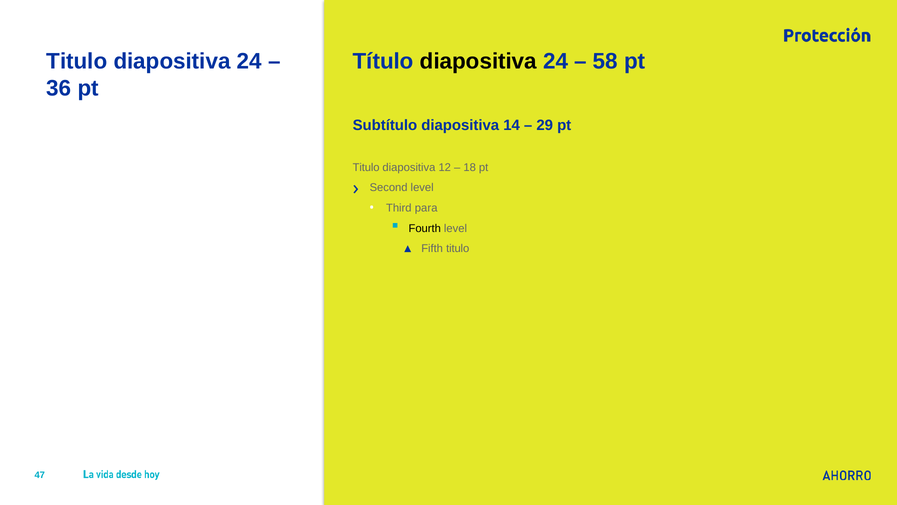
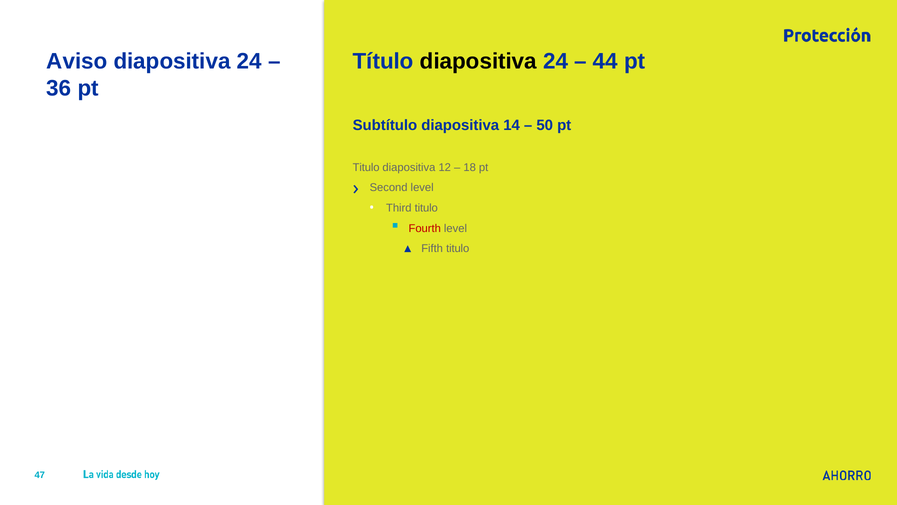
58: 58 -> 44 (605, 61)
Titulo: Titulo -> Aviso (77, 61)
29: 29 -> 50 (545, 125)
Third para: para -> titulo (426, 208)
Fourth colour: black -> red (425, 228)
